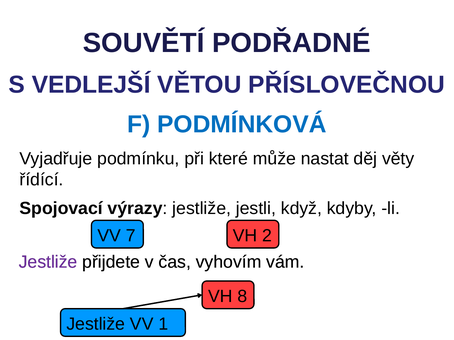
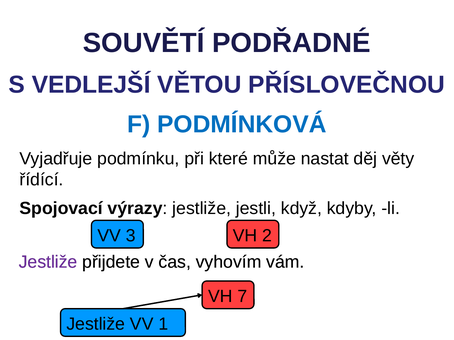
7: 7 -> 3 (131, 236)
8: 8 -> 7 (242, 297)
